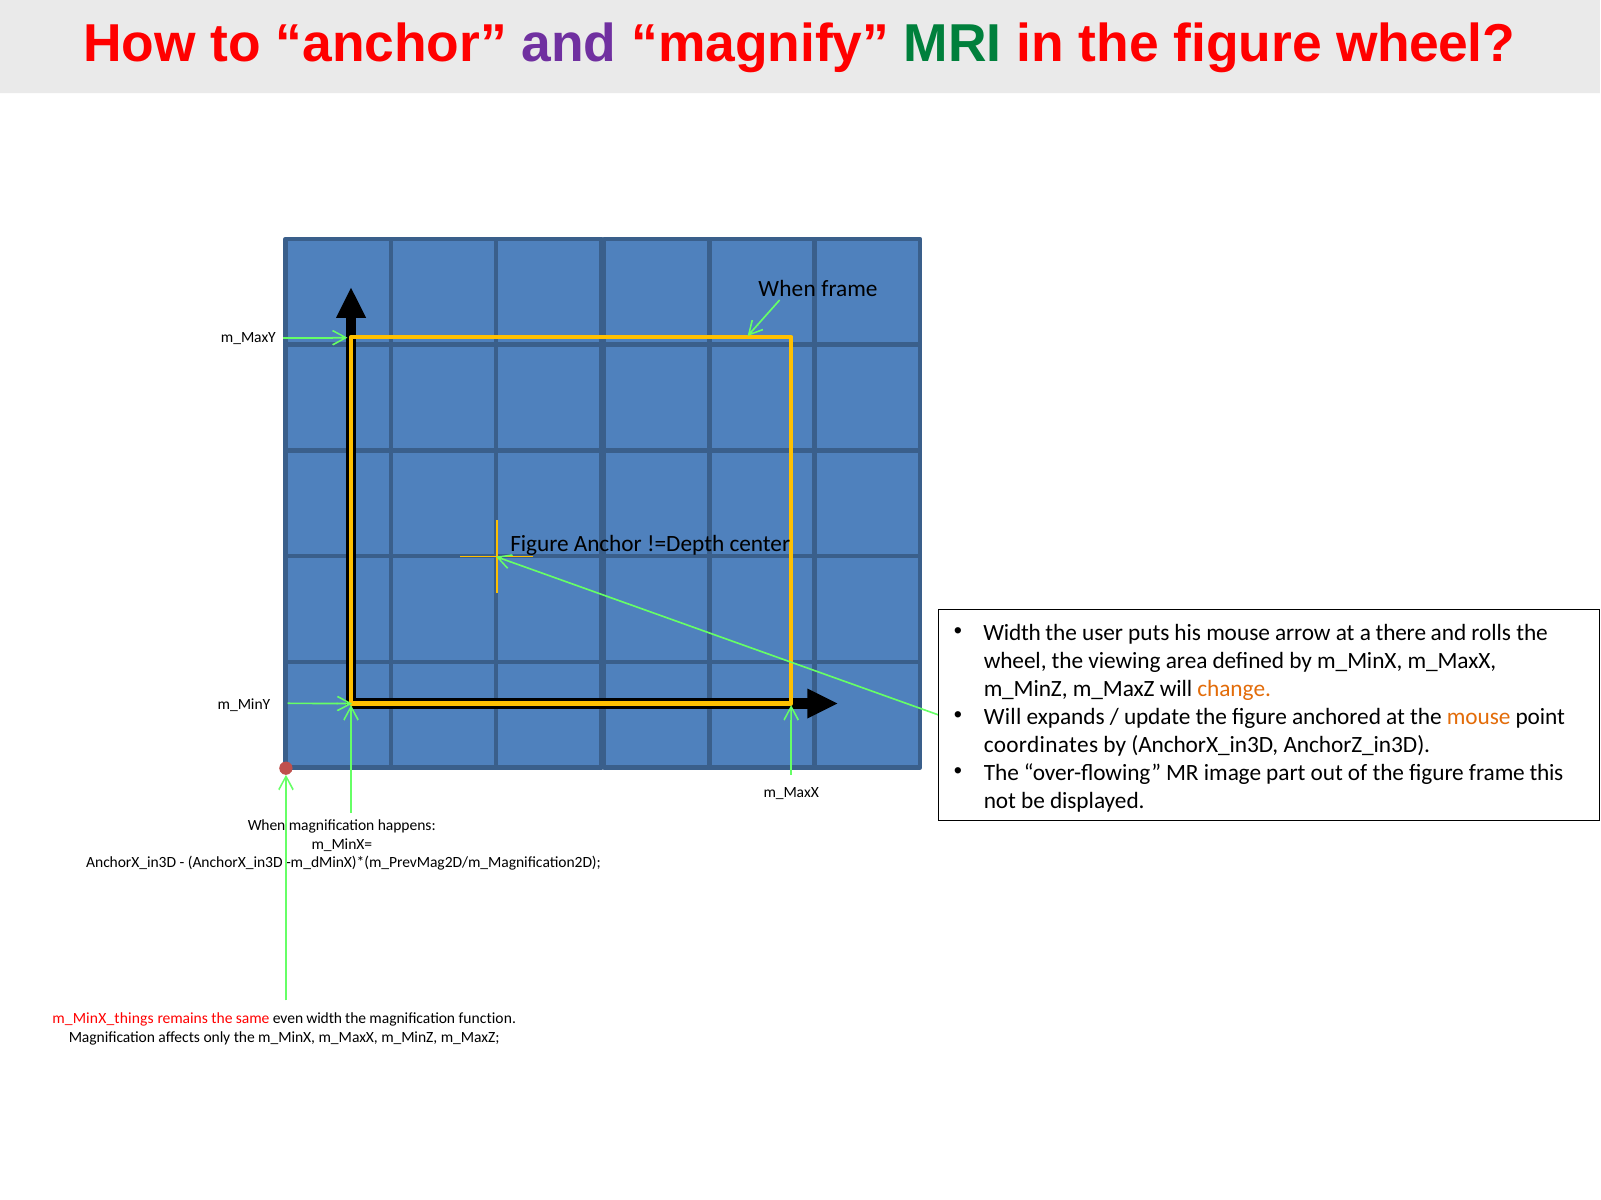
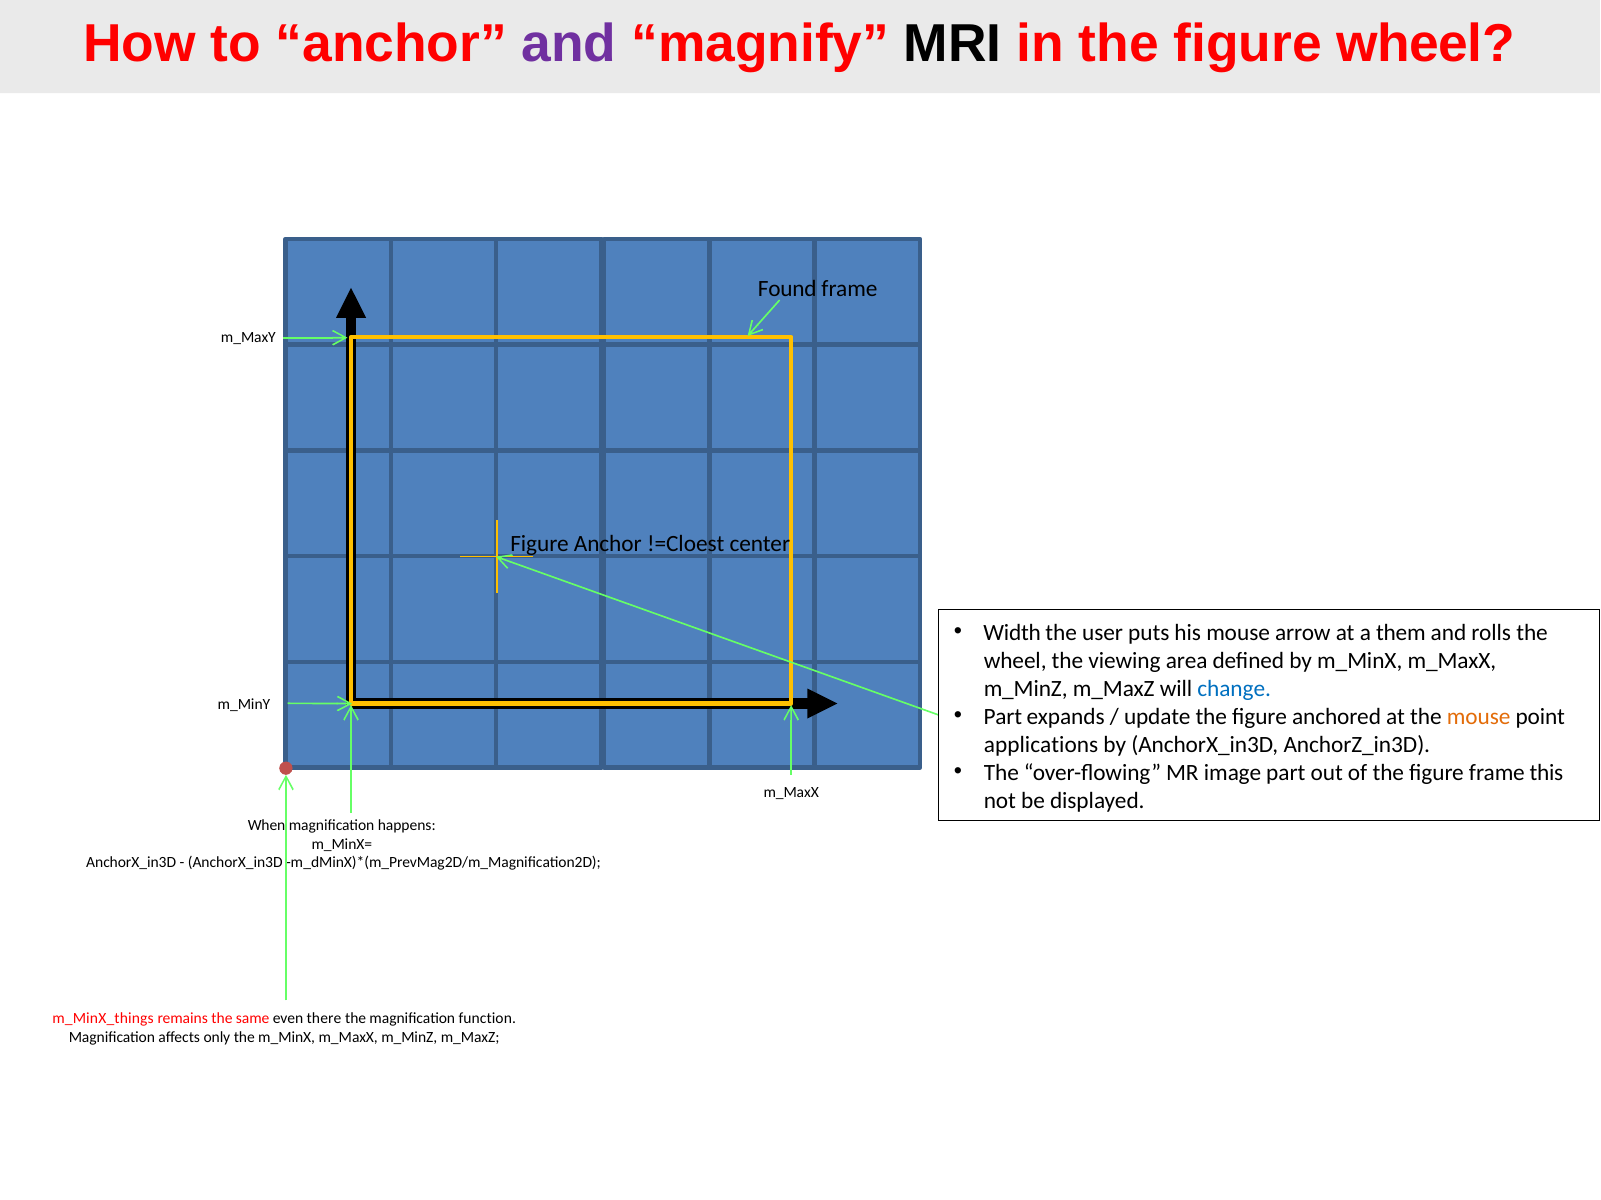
MRI colour: green -> black (953, 44)
When: When -> Found (787, 289)
!=Depth: !=Depth -> !=Cloest (686, 544)
there: there -> them (1401, 633)
change colour: orange -> blue (1234, 689)
Will: Will -> Part (1003, 717)
coordinates: coordinates -> applications (1041, 745)
even width: width -> there (324, 1019)
